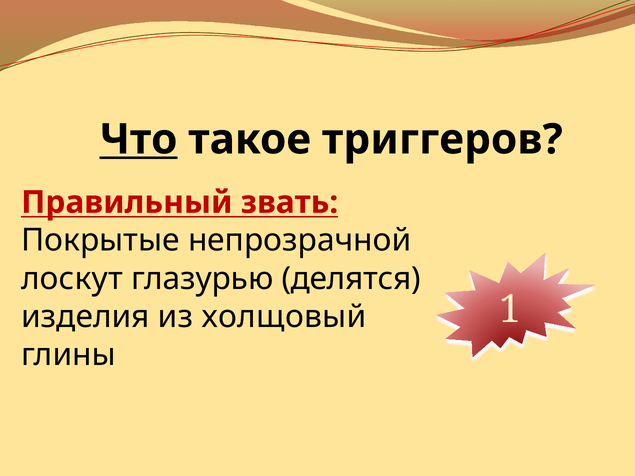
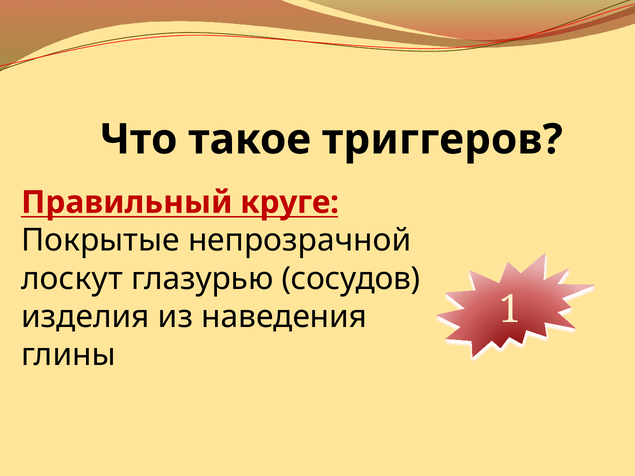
Что underline: present -> none (139, 140)
звать: звать -> круге (290, 202)
делятся: делятся -> сосудов (351, 279)
холщовый: холщовый -> наведения (284, 317)
